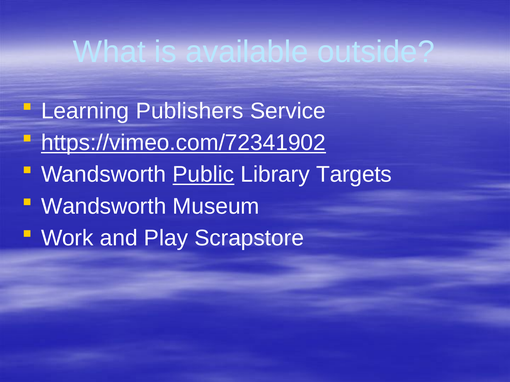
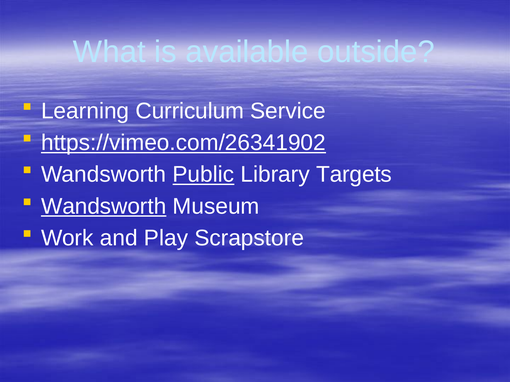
Publishers: Publishers -> Curriculum (190, 111)
https://vimeo.com/72341902: https://vimeo.com/72341902 -> https://vimeo.com/26341902 (183, 143)
Wandsworth underline: none -> present (104, 206)
